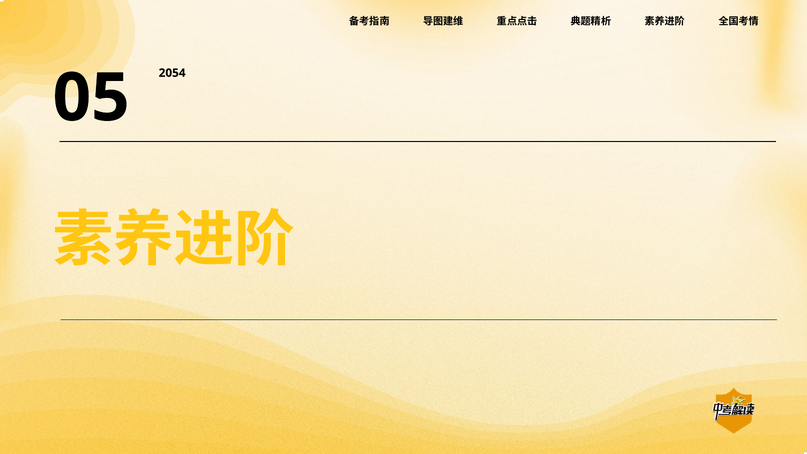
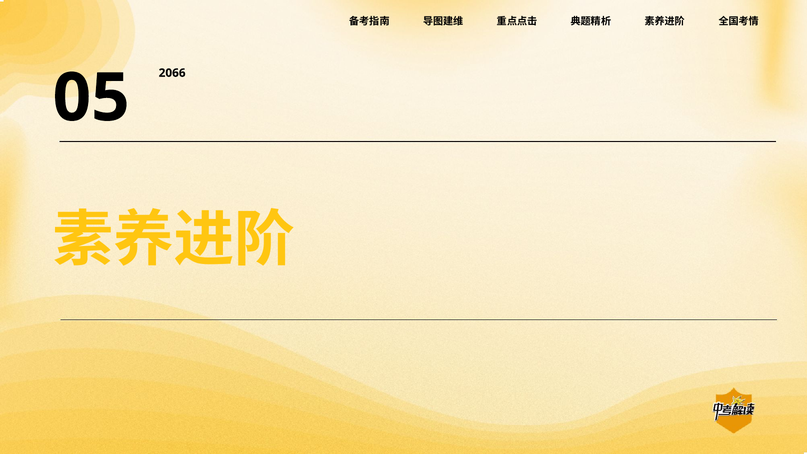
2054: 2054 -> 2066 (172, 73)
